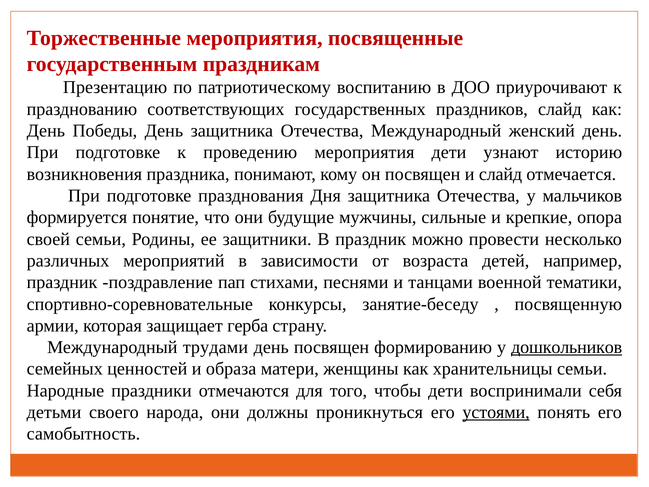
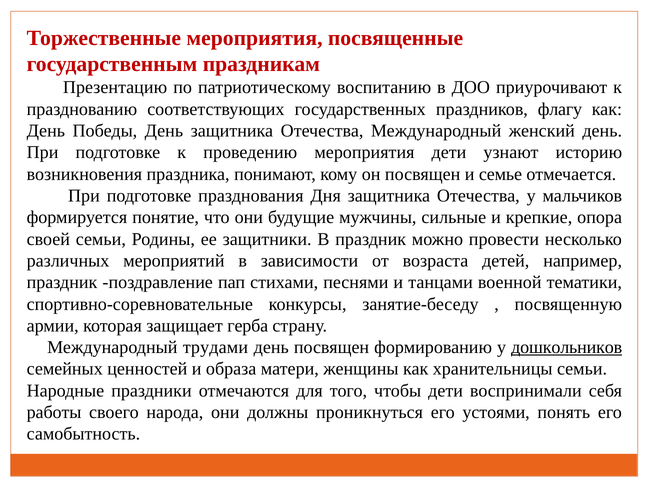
праздников слайд: слайд -> флагу (560, 109)
и слайд: слайд -> семье (501, 174)
детьми: детьми -> работы (54, 412)
устоями underline: present -> none (496, 412)
